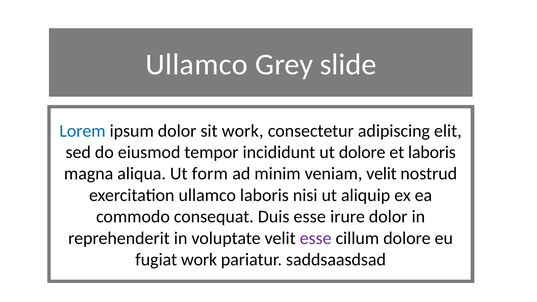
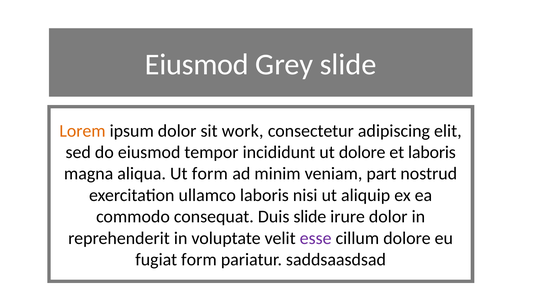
Ullamco: Ullamco -> Eiusmod (197, 65)
Lorem colour: blue -> orange (82, 131)
veniam velit: velit -> part (381, 174)
Duis esse: esse -> slide (310, 217)
fugiat work: work -> form (199, 260)
